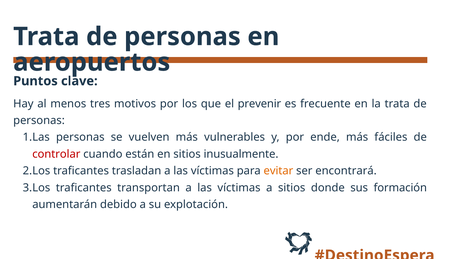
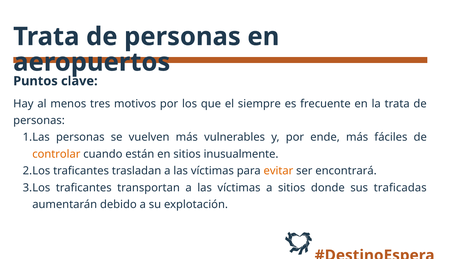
prevenir: prevenir -> siempre (259, 104)
controlar colour: red -> orange (56, 154)
formación: formación -> traficadas (400, 188)
